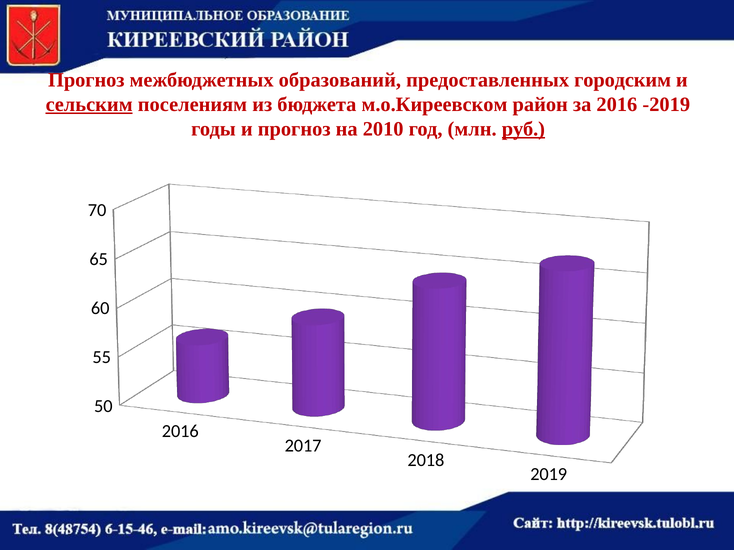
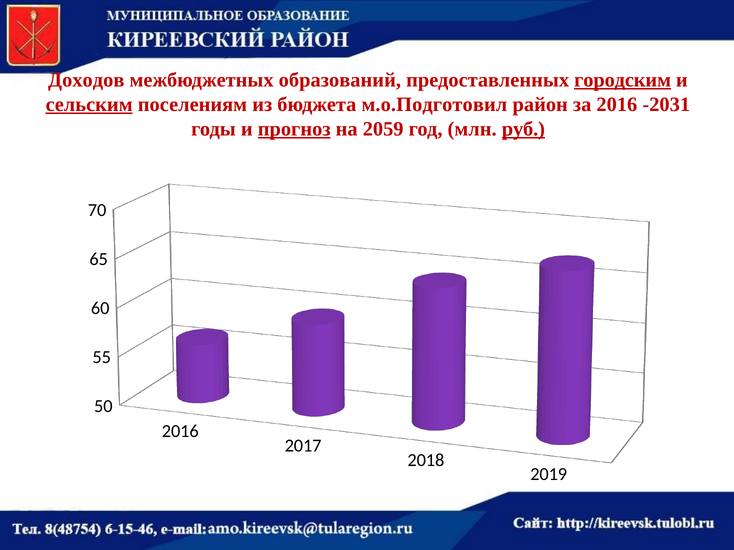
Прогноз: Прогноз -> Доходов (86, 80)
городским underline: none -> present (623, 80)
м.о.Киреевском: м.о.Киреевском -> м.о.Подготовил (434, 105)
-2019: -2019 -> -2031 (666, 105)
прогноз underline: none -> present (294, 129)
2010: 2010 -> 2059 (383, 129)
